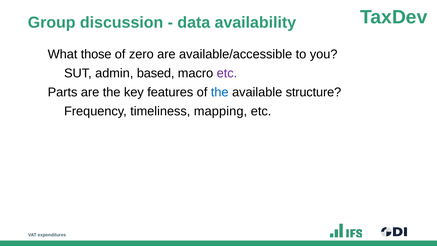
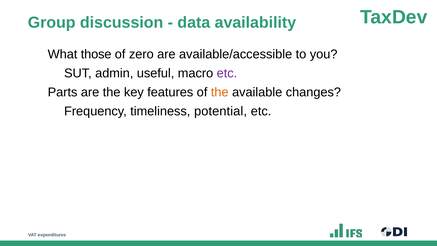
based: based -> useful (156, 73)
the colour: blue -> orange (220, 92)
structure: structure -> changes (313, 92)
mapping: mapping -> potential (221, 111)
